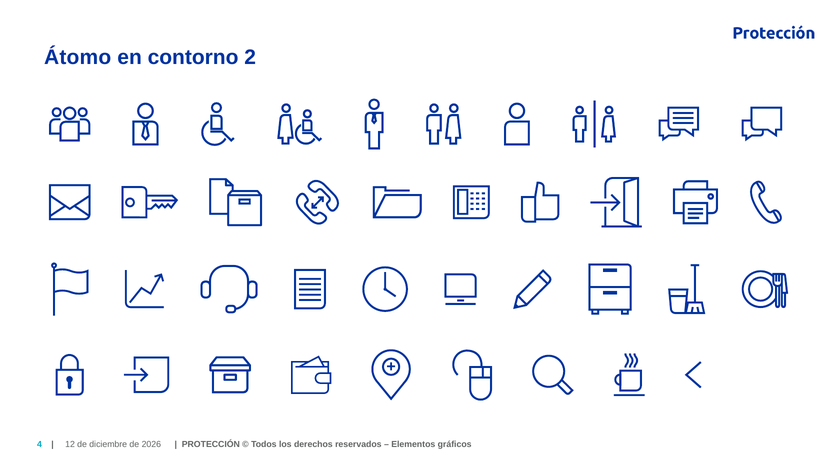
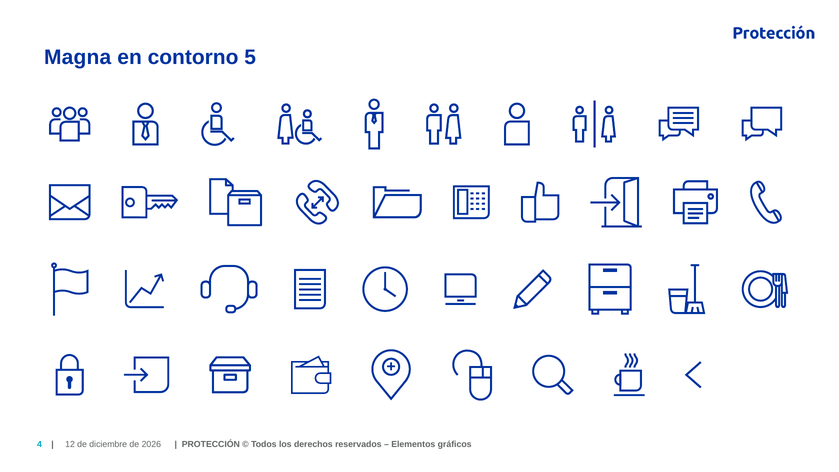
Átomo: Átomo -> Magna (78, 57)
2: 2 -> 5 (250, 57)
